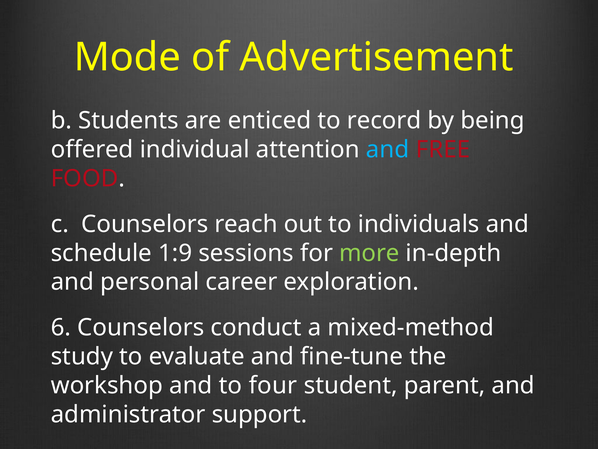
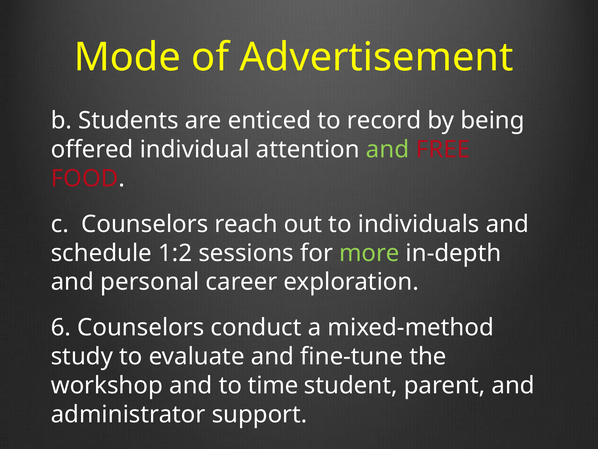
and colour: light blue -> light green (388, 149)
1:9: 1:9 -> 1:2 (175, 253)
four: four -> time (273, 385)
